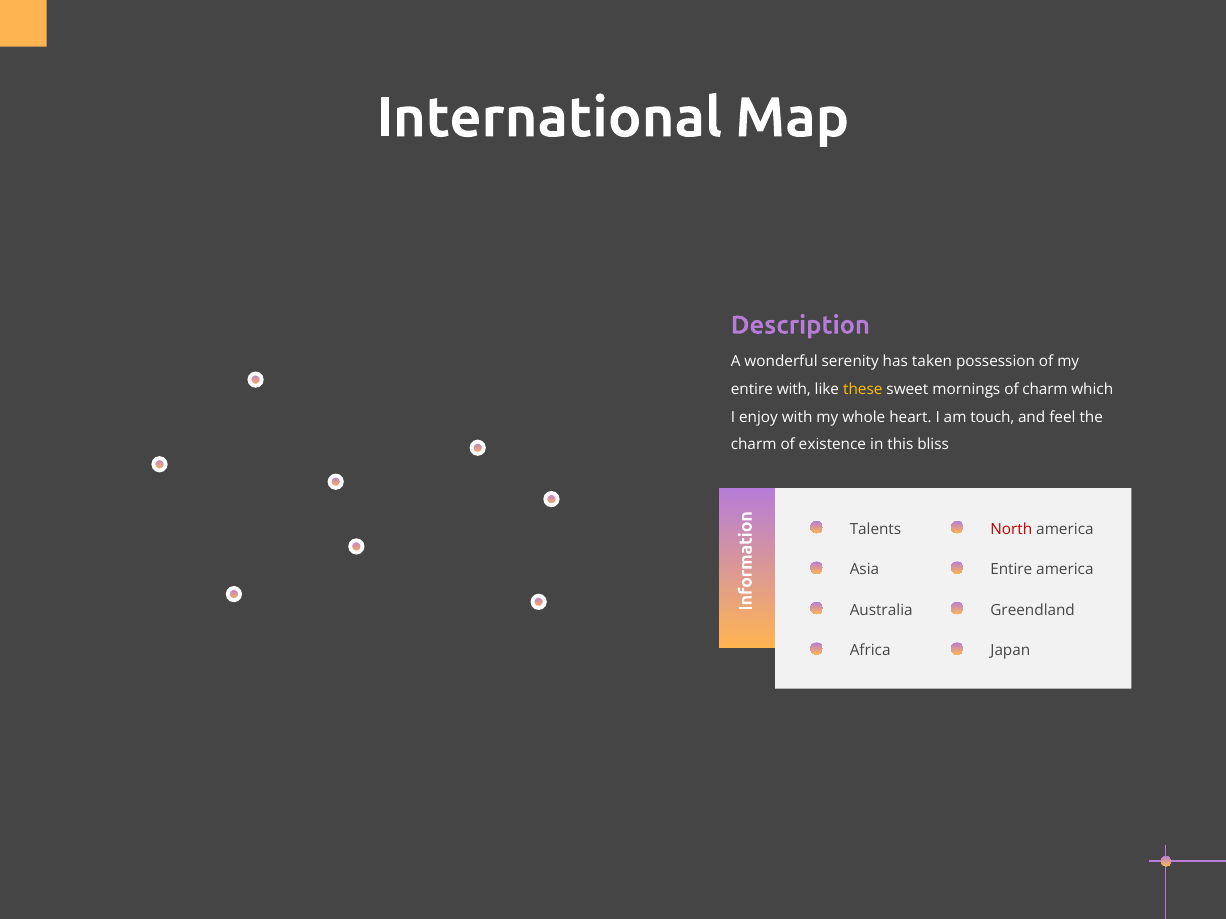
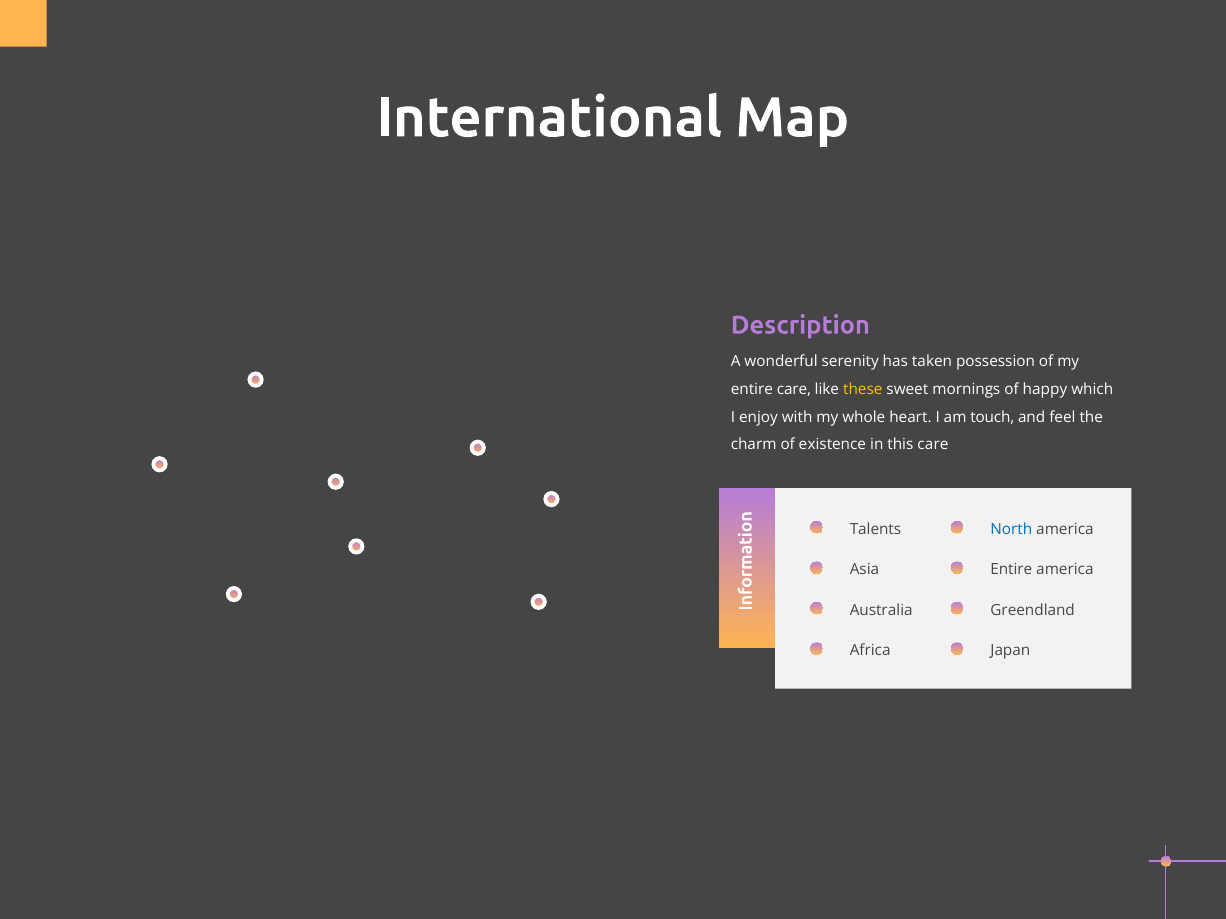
entire with: with -> care (794, 390)
of charm: charm -> happy (1045, 390)
this bliss: bliss -> care (933, 445)
North colour: red -> blue (1011, 530)
